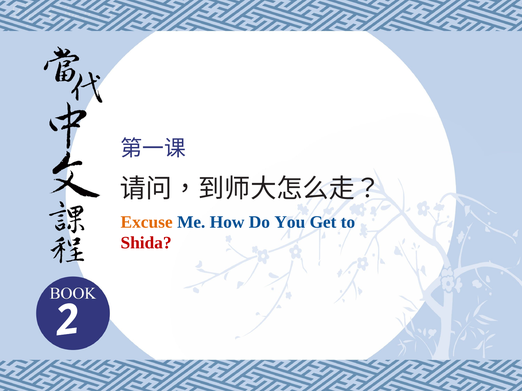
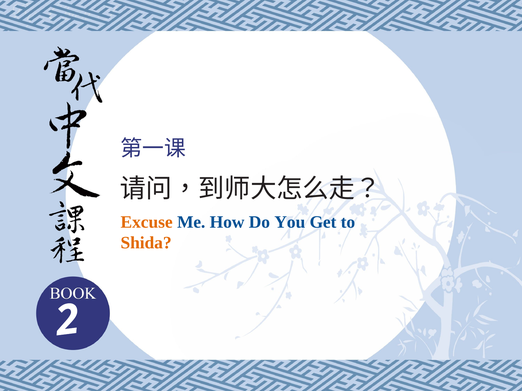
Shida colour: red -> orange (146, 243)
